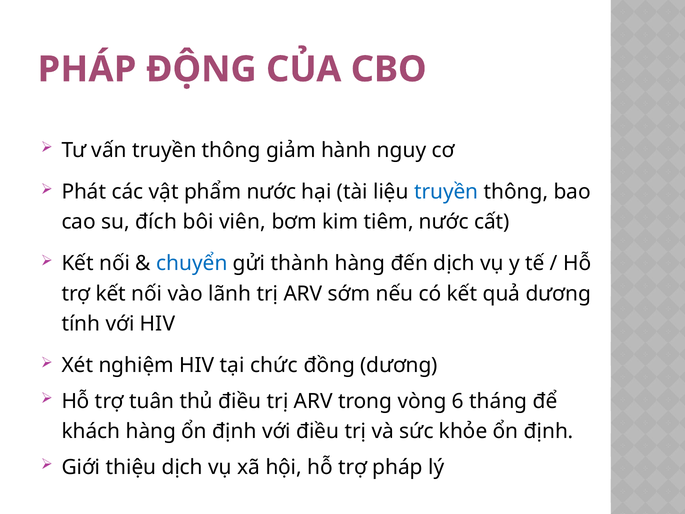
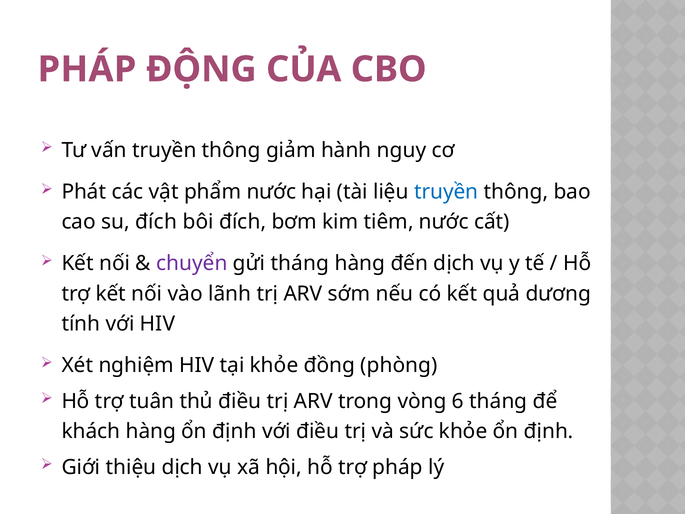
bôi viên: viên -> đích (243, 222)
chuyển colour: blue -> purple (192, 263)
gửi thành: thành -> tháng (300, 263)
tại chức: chức -> khỏe (274, 365)
đồng dương: dương -> phòng (399, 365)
